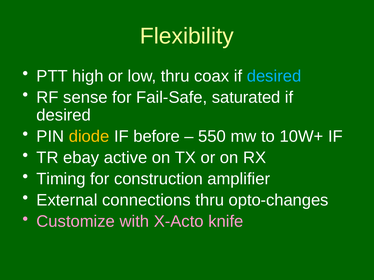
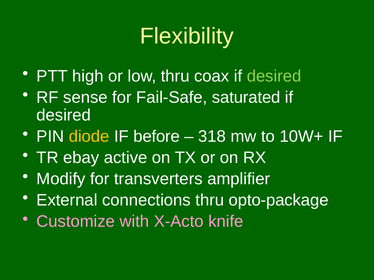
desired colour: light blue -> light green (274, 76)
550: 550 -> 318 (212, 137)
Timing: Timing -> Modify (61, 179)
construction: construction -> transverters (158, 179)
opto-changes: opto-changes -> opto-package (279, 201)
